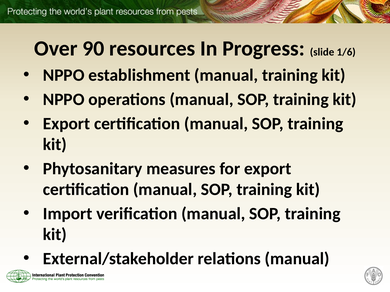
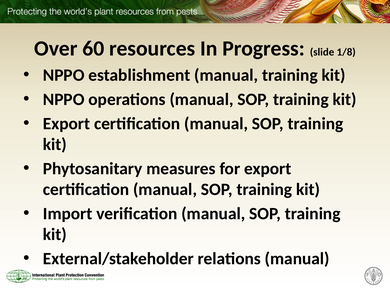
90: 90 -> 60 (93, 49)
1/6: 1/6 -> 1/8 (346, 52)
